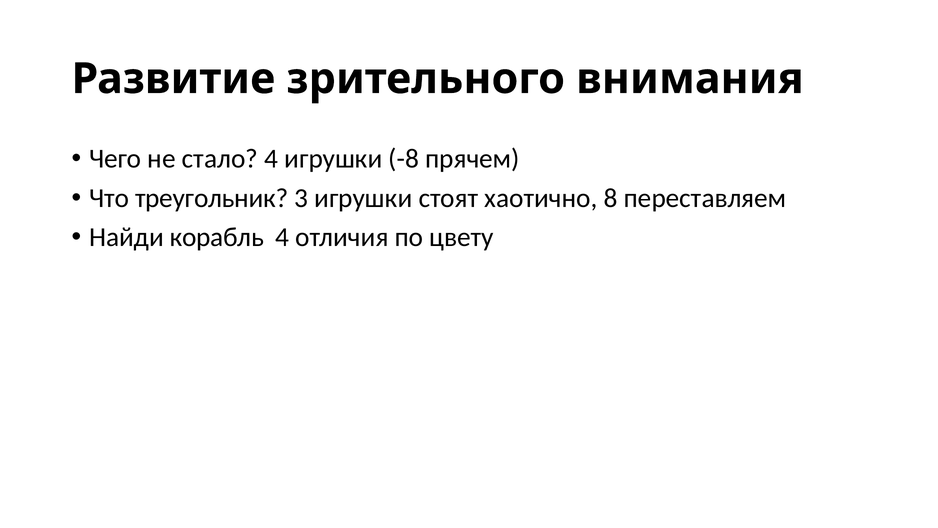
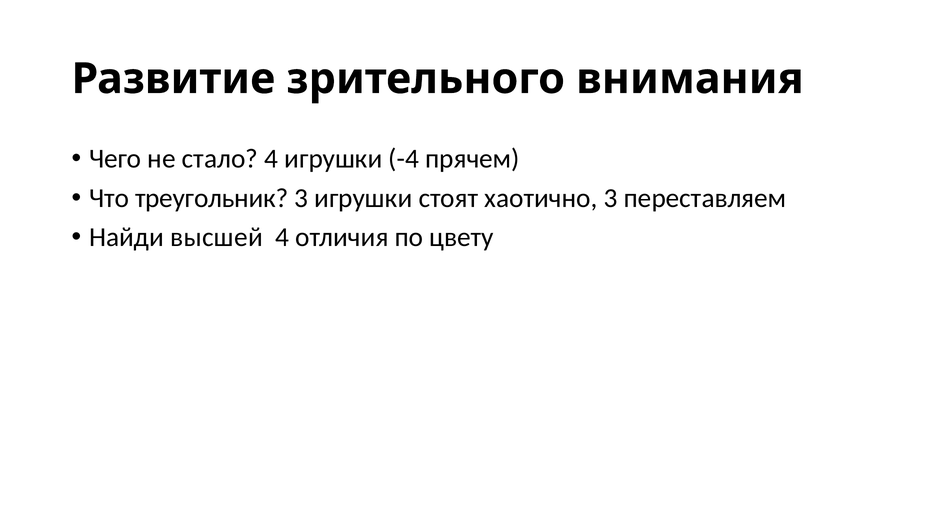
-8: -8 -> -4 (404, 159)
хаотично 8: 8 -> 3 (611, 198)
корабль: корабль -> высшей (217, 237)
